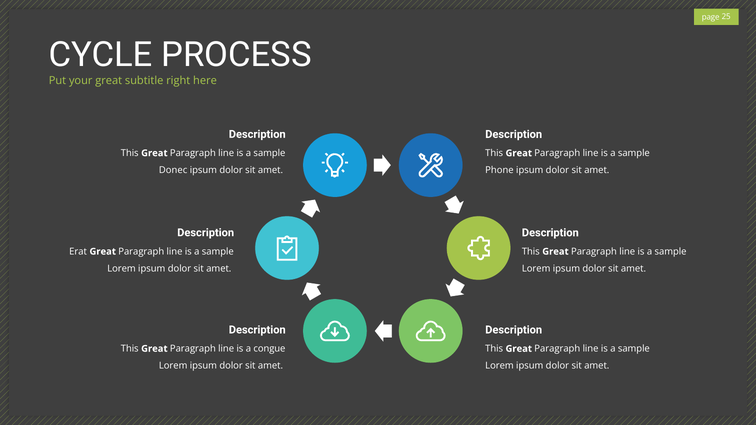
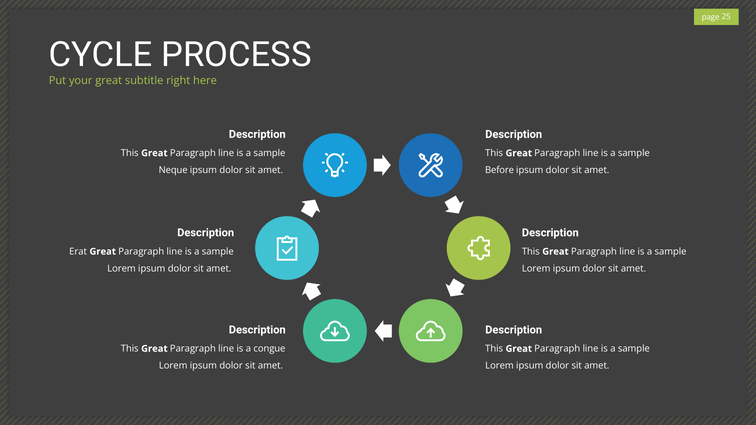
Donec: Donec -> Neque (173, 170)
Phone: Phone -> Before (500, 170)
